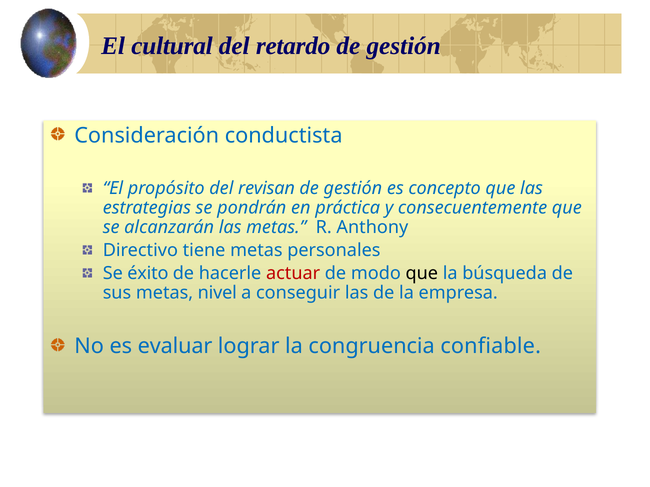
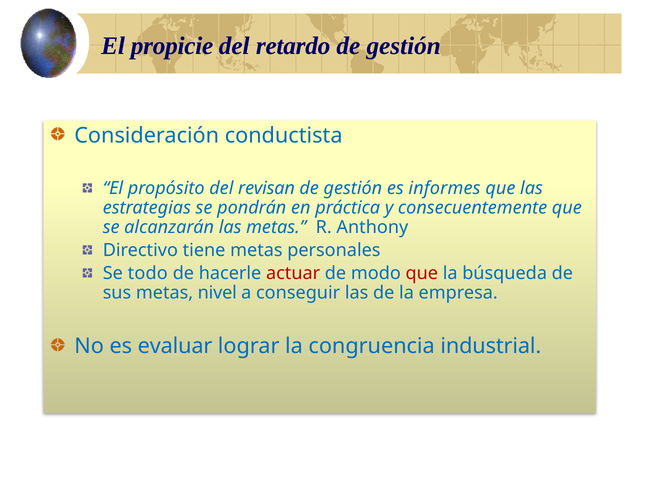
cultural: cultural -> propicie (172, 46)
concepto: concepto -> informes (444, 188)
éxito: éxito -> todo (148, 274)
que colour: black -> red (422, 274)
confiable: confiable -> industrial (491, 347)
